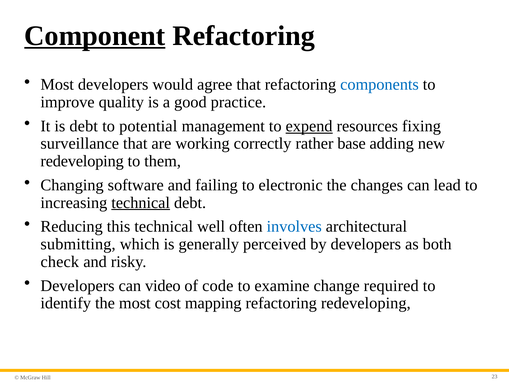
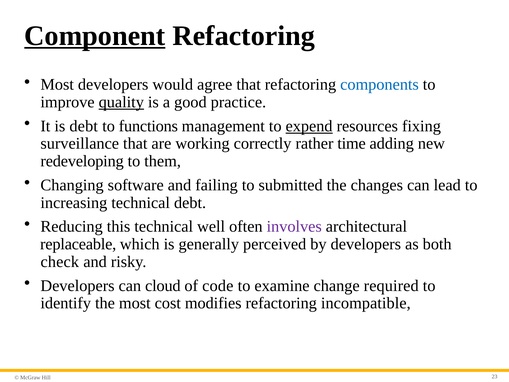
quality underline: none -> present (121, 102)
potential: potential -> functions (148, 126)
base: base -> time (352, 144)
electronic: electronic -> submitted (291, 185)
technical underline: present -> none (141, 203)
involves colour: blue -> purple (294, 226)
submitting: submitting -> replaceable (78, 244)
video: video -> cloud (163, 285)
mapping: mapping -> modifies (213, 303)
refactoring redeveloping: redeveloping -> incompatible (366, 303)
